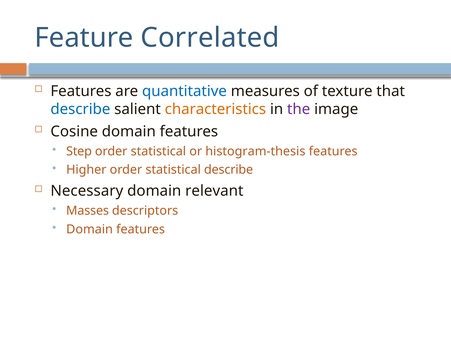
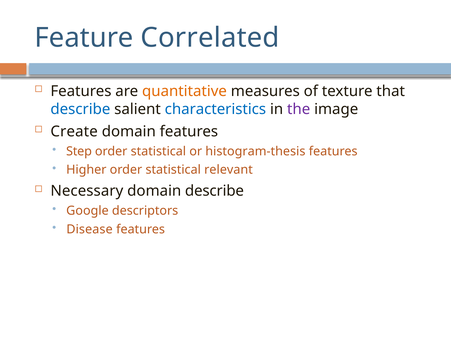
quantitative colour: blue -> orange (184, 91)
characteristics colour: orange -> blue (215, 109)
Cosine: Cosine -> Create (74, 132)
statistical describe: describe -> relevant (229, 170)
domain relevant: relevant -> describe (214, 191)
Masses: Masses -> Google (87, 211)
Domain: Domain -> Disease (90, 229)
